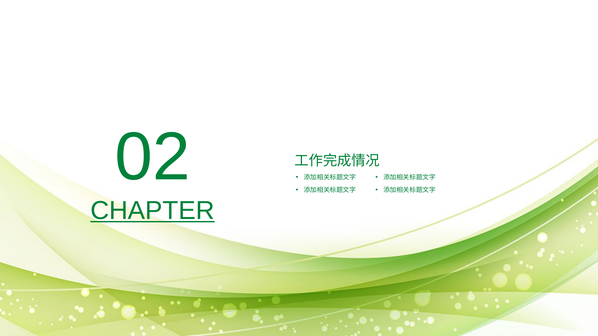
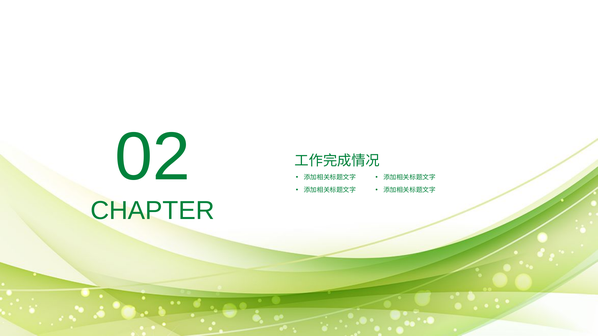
CHAPTER underline: present -> none (153, 211)
